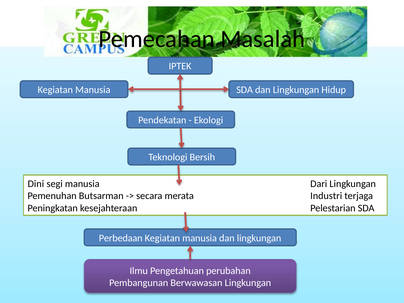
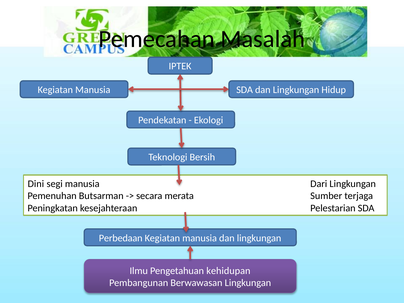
Industri: Industri -> Sumber (326, 196)
perubahan: perubahan -> kehidupan (228, 271)
